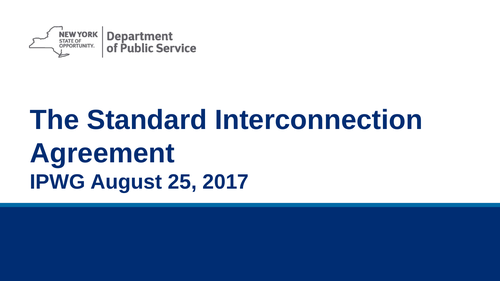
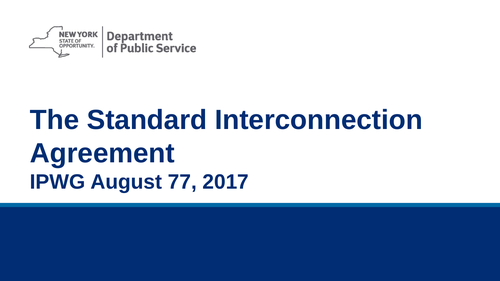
25: 25 -> 77 (182, 182)
